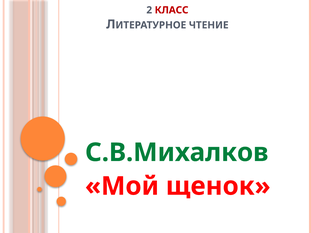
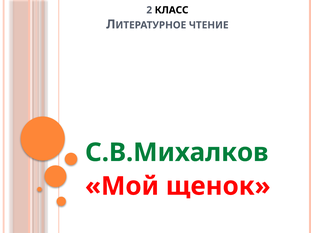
КЛАСС colour: red -> black (172, 10)
